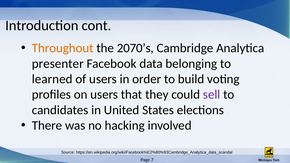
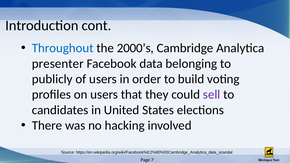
Throughout colour: orange -> blue (63, 48)
2070’s: 2070’s -> 2000’s (135, 48)
learned: learned -> publicly (52, 79)
